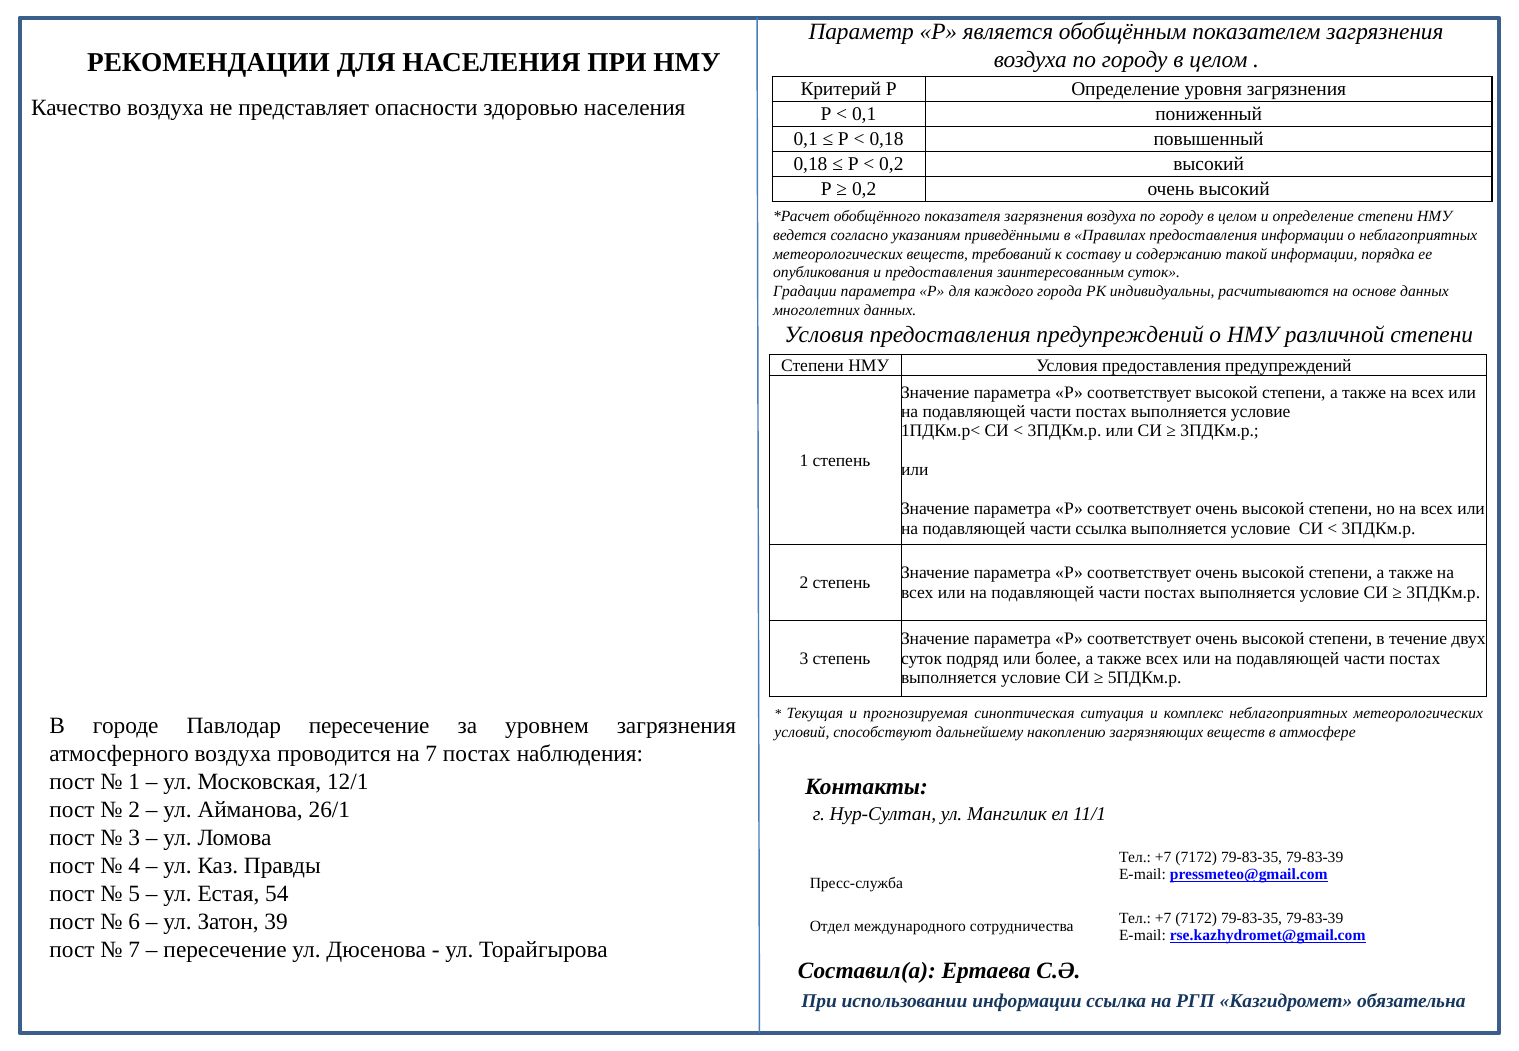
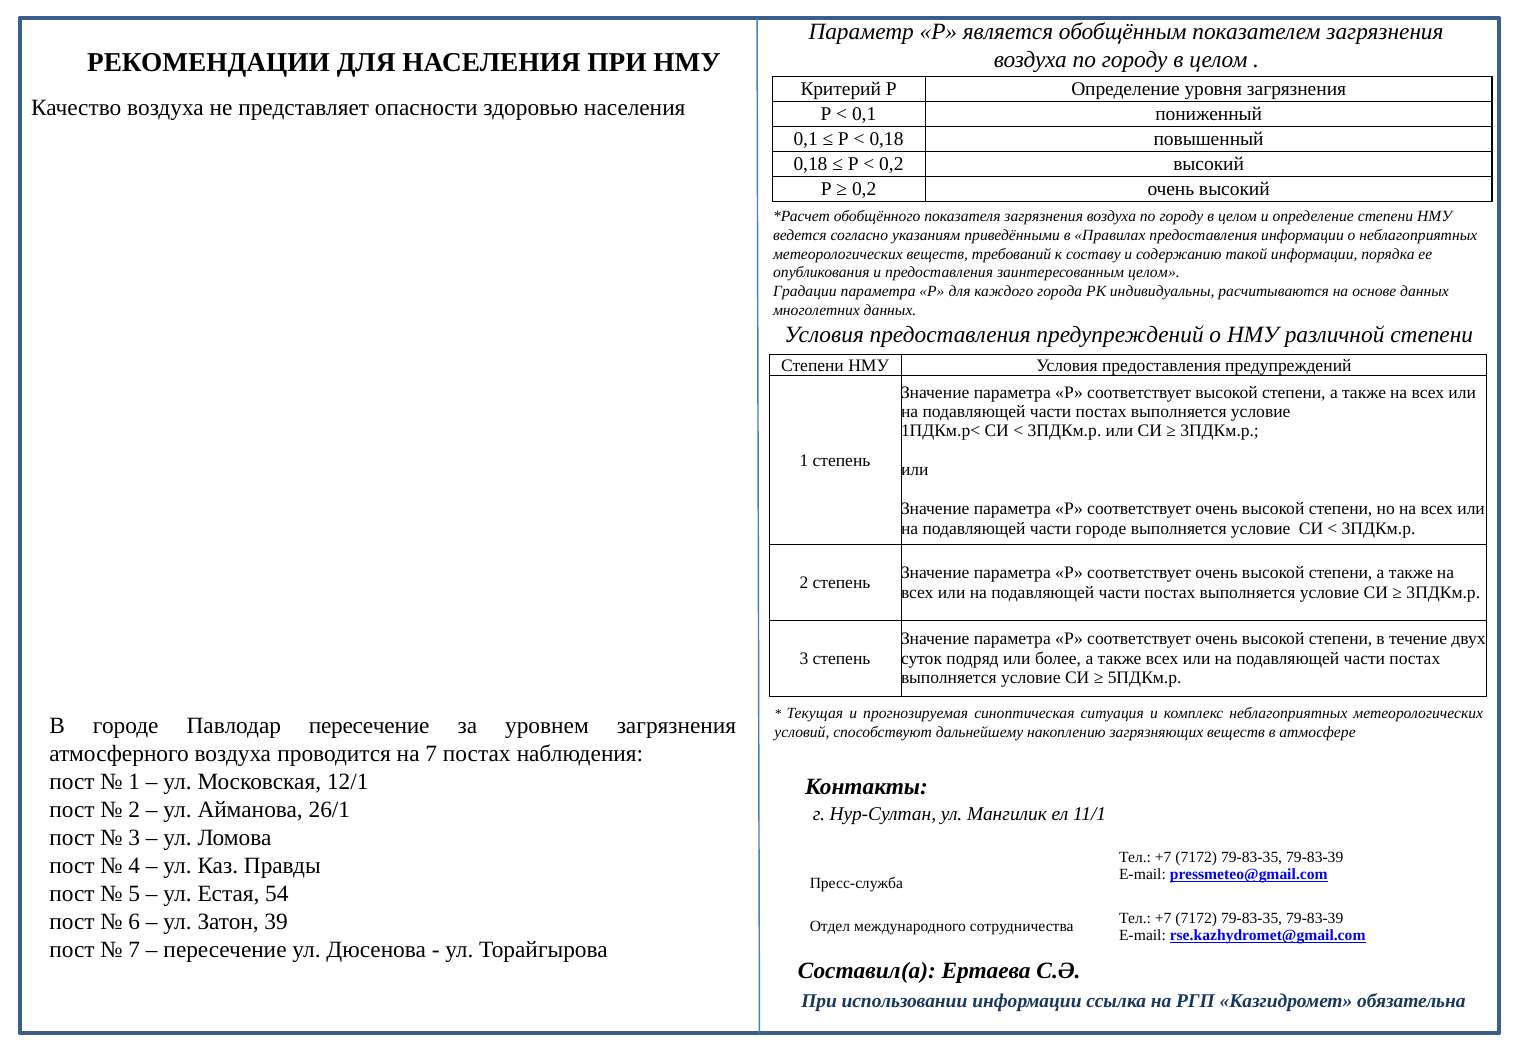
заинтересованным суток: суток -> целом (1154, 273)
части ссылка: ссылка -> городе (1101, 529)
